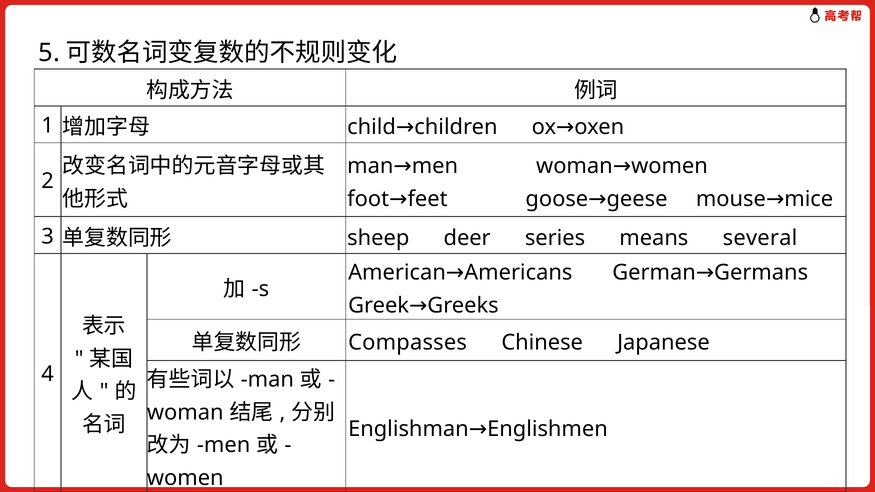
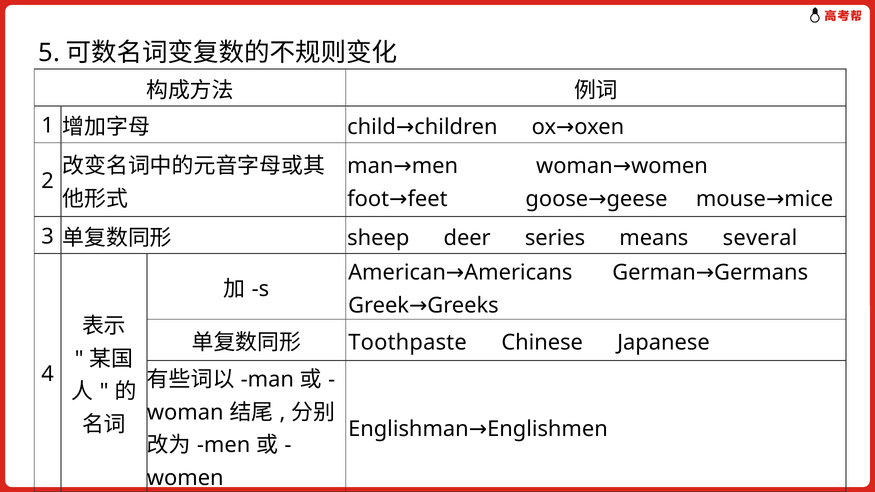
Compasses: Compasses -> Toothpaste (408, 343)
